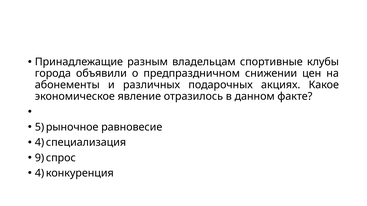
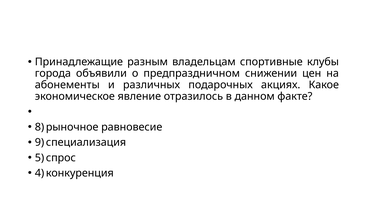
5: 5 -> 8 (40, 127)
4: 4 -> 9 (40, 143)
9: 9 -> 5 (40, 158)
